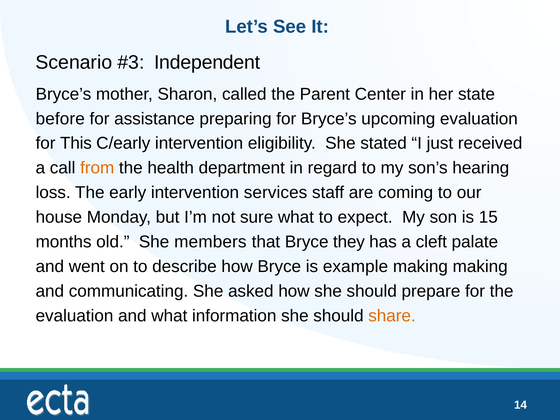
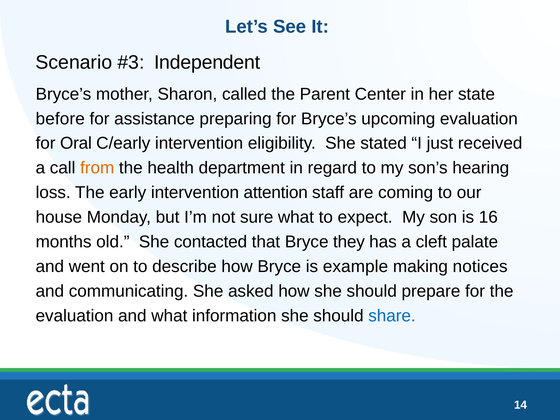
This: This -> Oral (76, 143)
services: services -> attention (276, 193)
15: 15 -> 16 (488, 217)
members: members -> contacted (211, 242)
making making: making -> notices (480, 266)
share colour: orange -> blue (392, 316)
